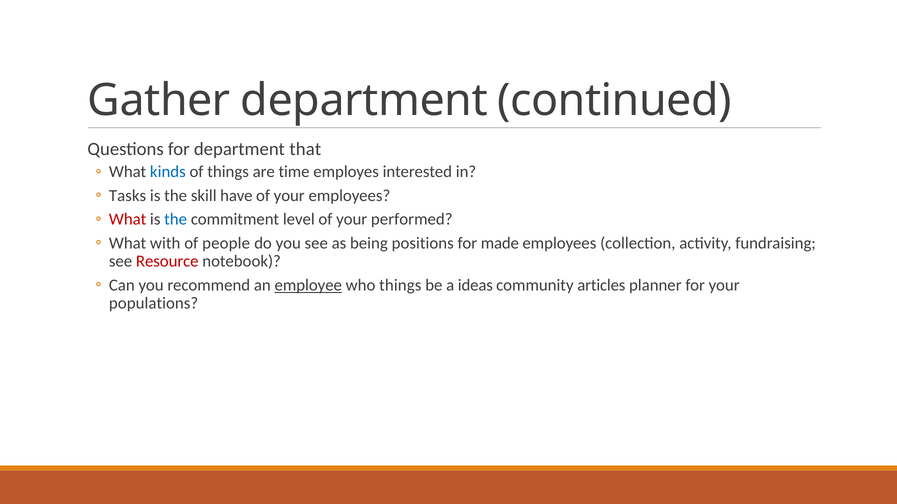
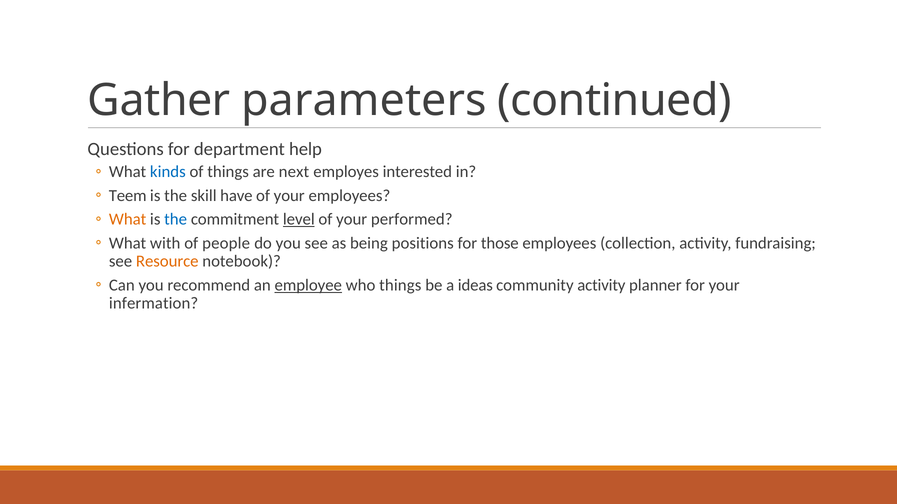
Gather department: department -> parameters (364, 100)
that: that -> help (305, 149)
time: time -> next (294, 172)
Tasks: Tasks -> Teem (128, 196)
What colour: red -> orange (128, 220)
level underline: none -> present (299, 220)
made: made -> those (500, 243)
Resource colour: red -> orange (167, 262)
community articles: articles -> activity (601, 285)
populations: populations -> infermation (154, 304)
